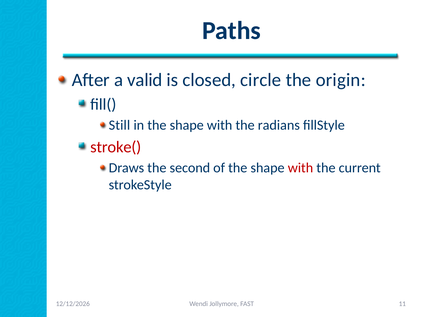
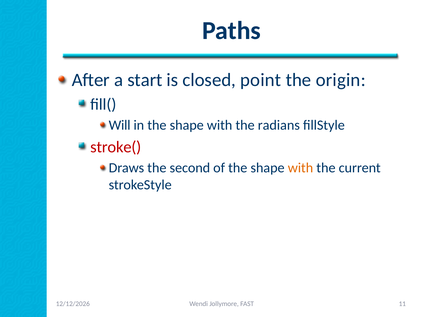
valid: valid -> start (145, 80)
circle: circle -> point (261, 80)
Still: Still -> Will (120, 125)
with colour: red -> orange (300, 168)
